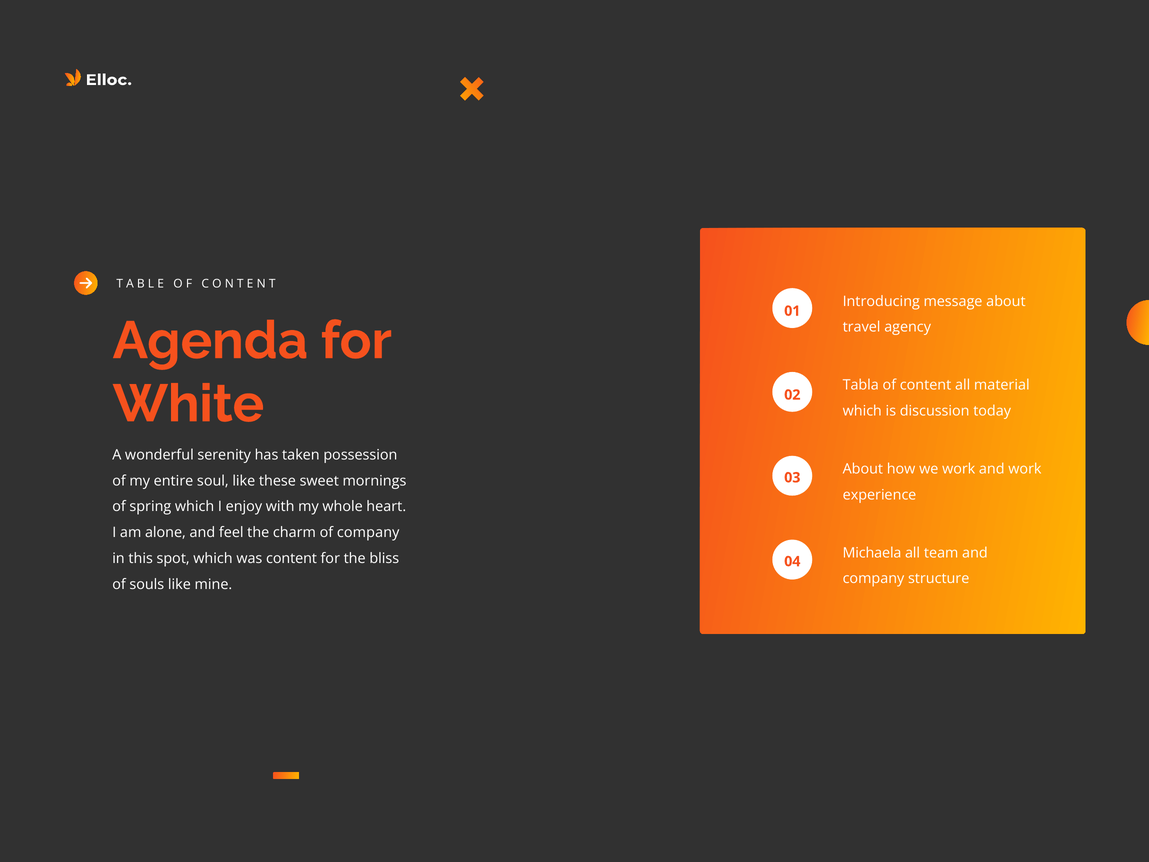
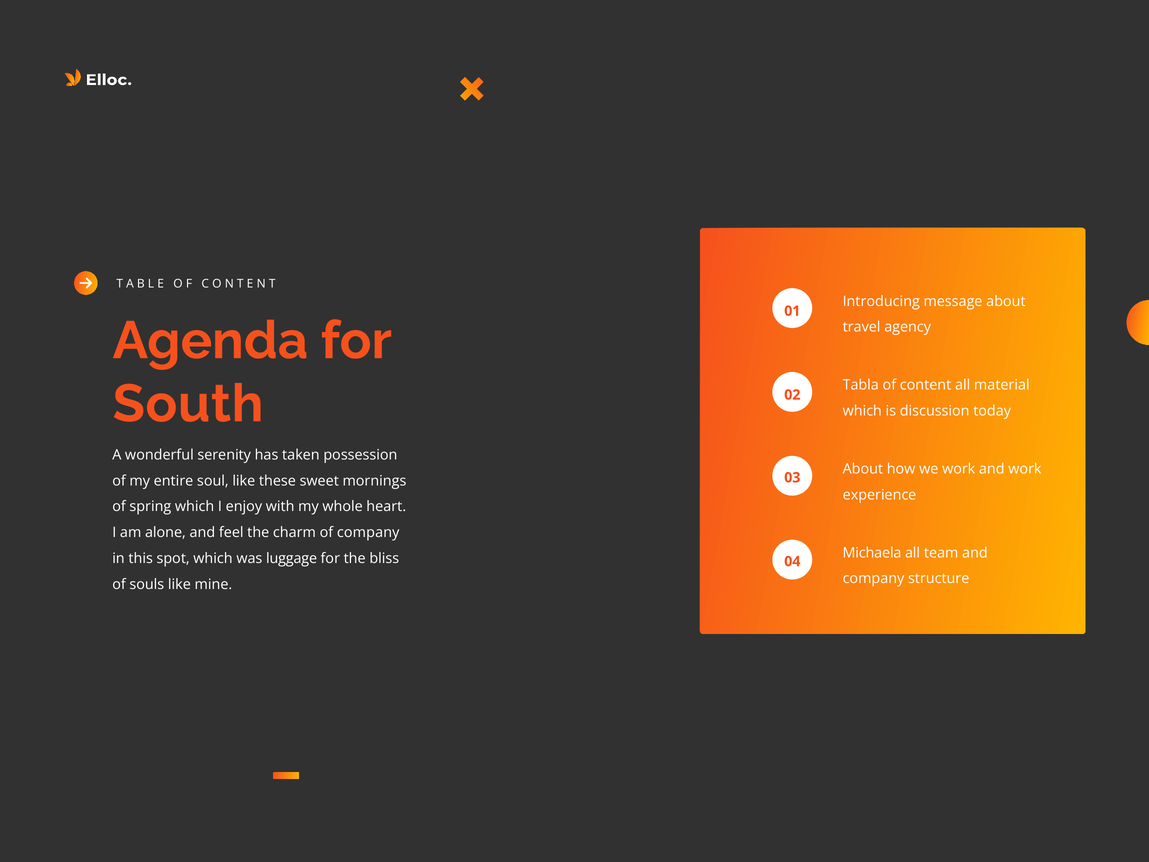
White: White -> South (188, 404)
was content: content -> luggage (292, 558)
